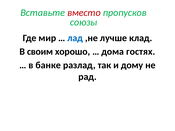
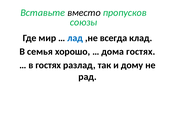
вместо colour: red -> black (84, 13)
лучше: лучше -> всегда (114, 38)
своим: своим -> семья (40, 52)
в банке: банке -> гостях (48, 65)
